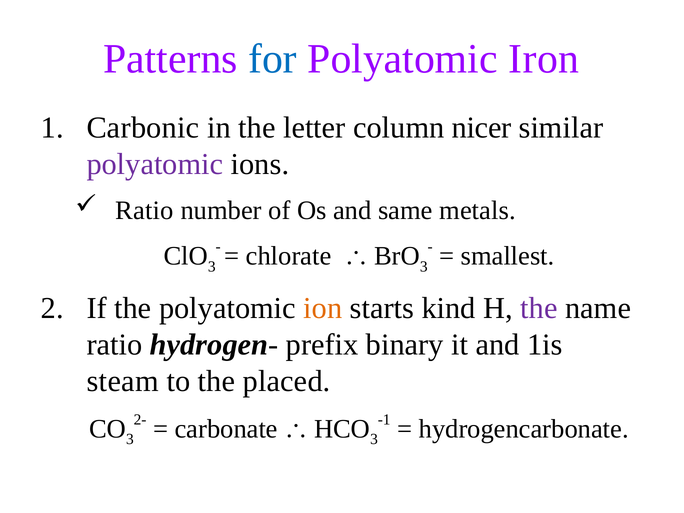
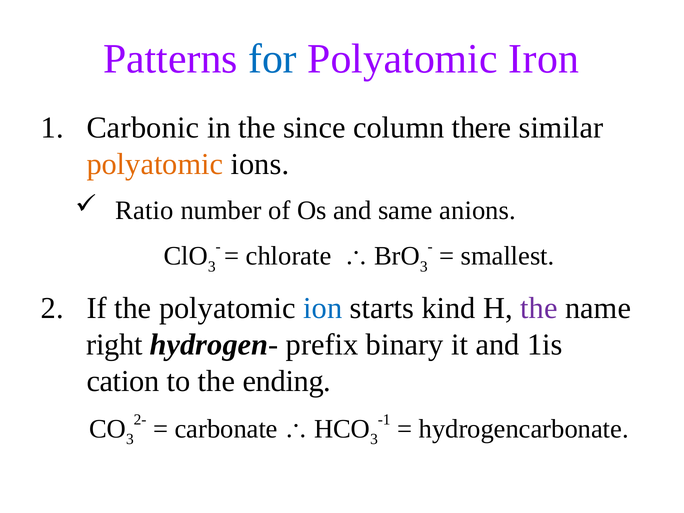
letter: letter -> since (314, 128)
nicer: nicer -> there (482, 128)
polyatomic colour: purple -> orange (155, 164)
metals: metals -> anions (478, 210)
ion colour: orange -> blue (323, 308)
ratio: ratio -> right (115, 345)
steam: steam -> cation (123, 381)
placed: placed -> ending (287, 381)
